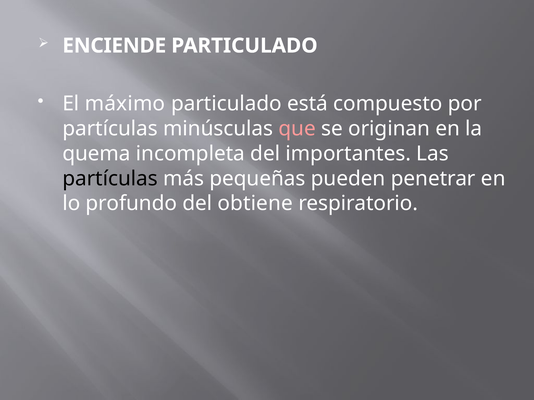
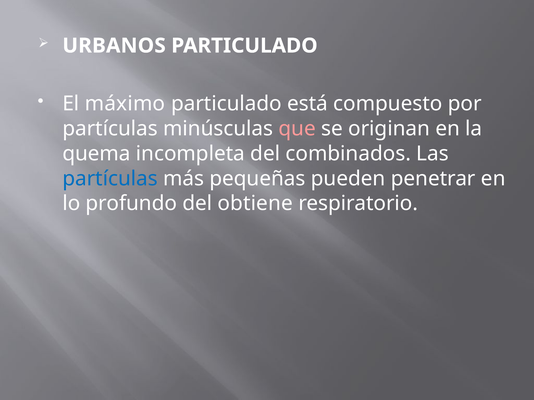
ENCIENDE: ENCIENDE -> URBANOS (114, 46)
importantes: importantes -> combinados (348, 154)
partículas colour: black -> blue (110, 179)
